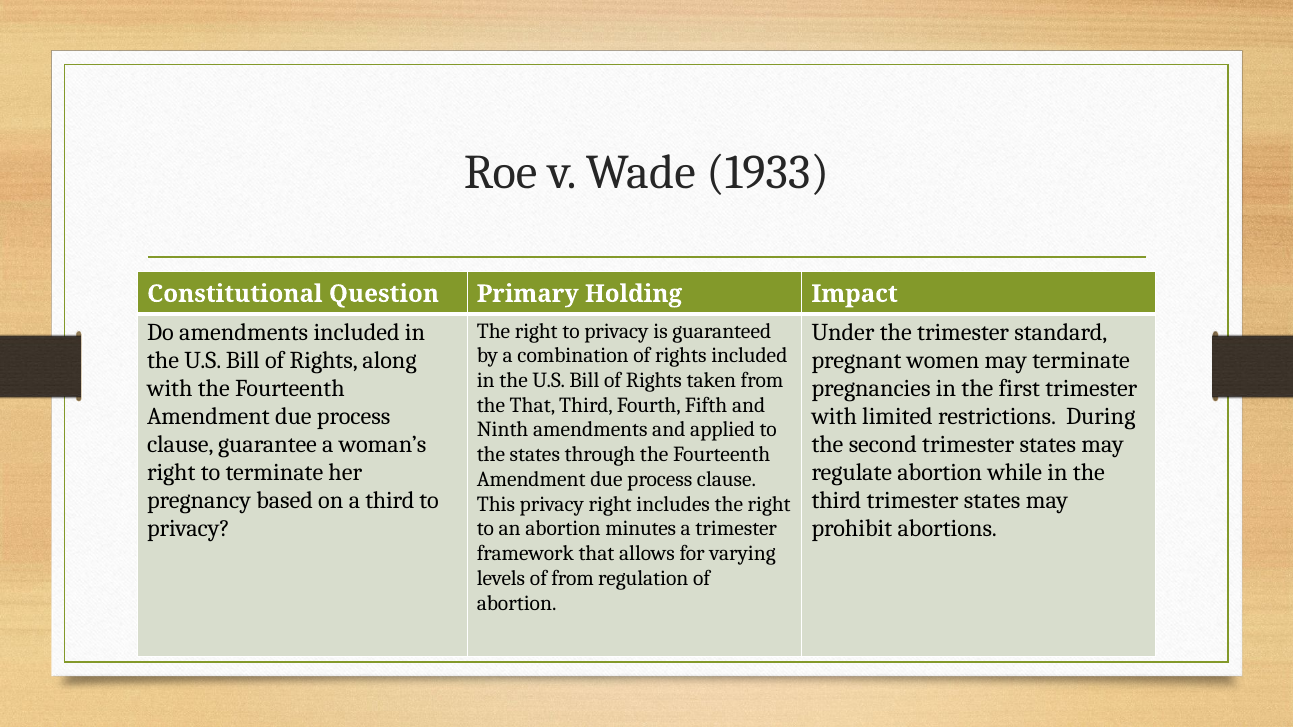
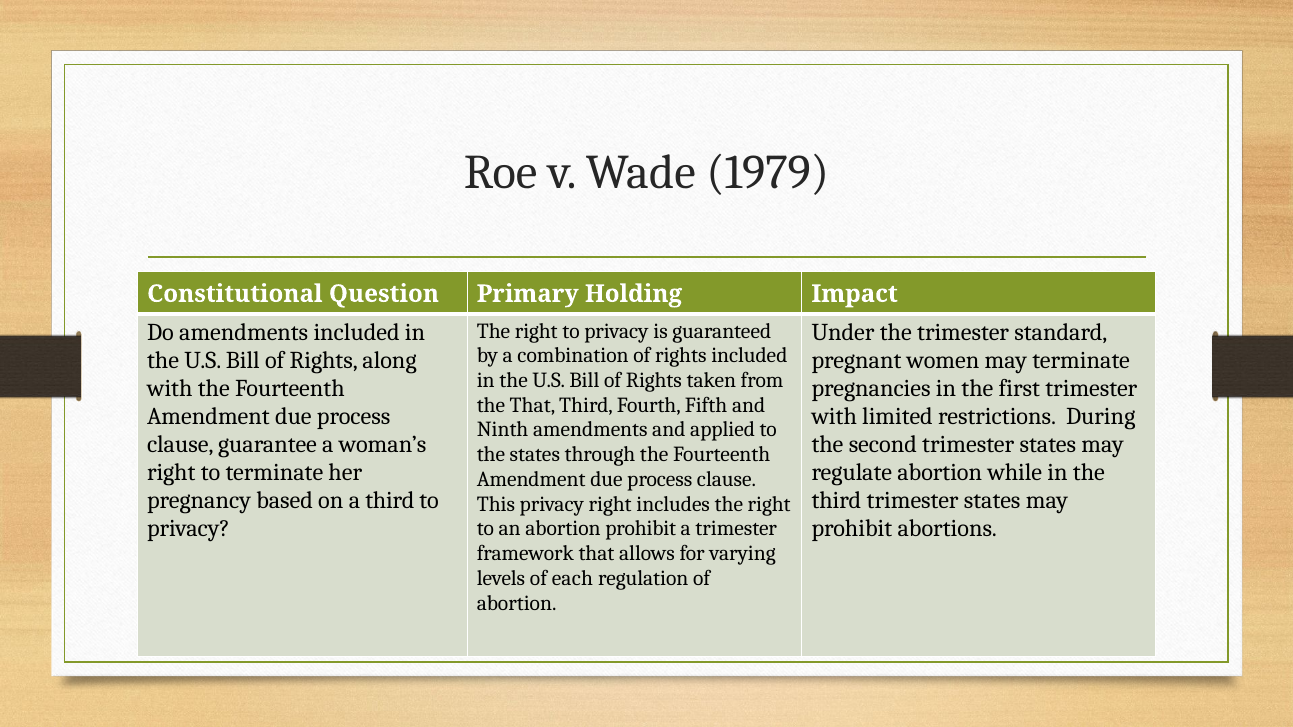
1933: 1933 -> 1979 (768, 173)
abortion minutes: minutes -> prohibit (641, 529)
of from: from -> each (572, 578)
